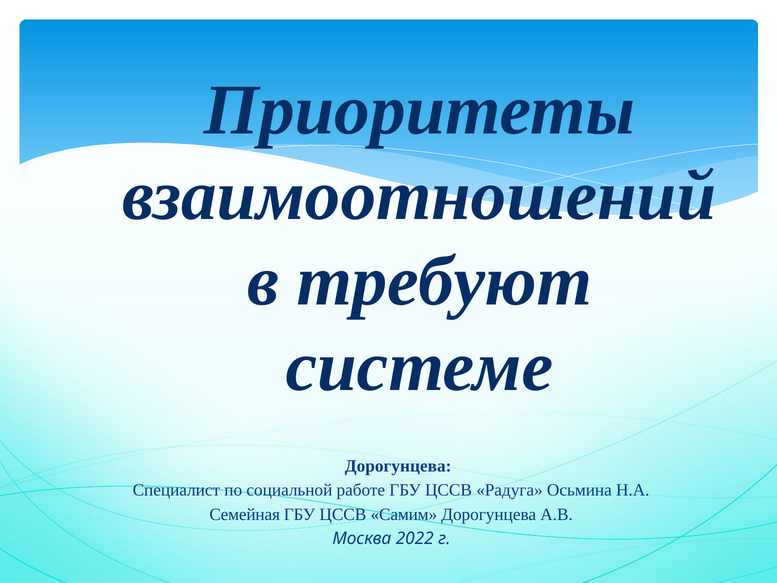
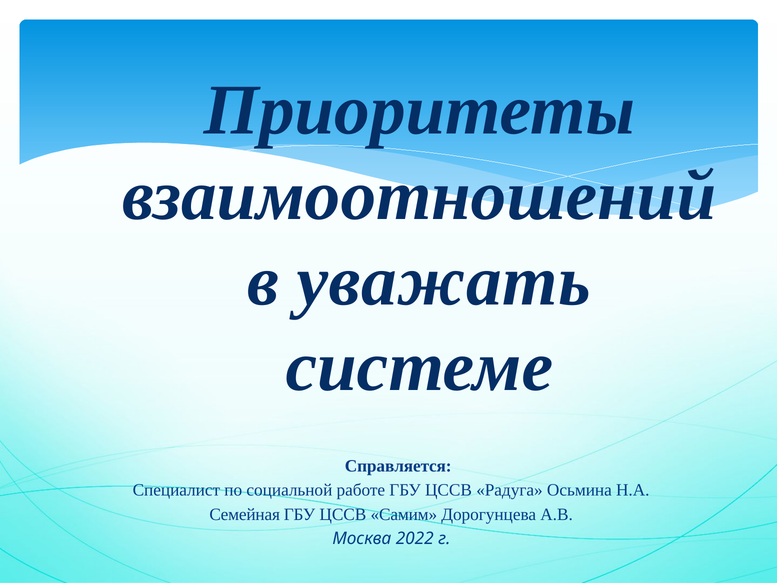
требуют: требуют -> уважать (444, 281)
Дорогунцева: Дорогунцева -> Справляется (398, 466)
